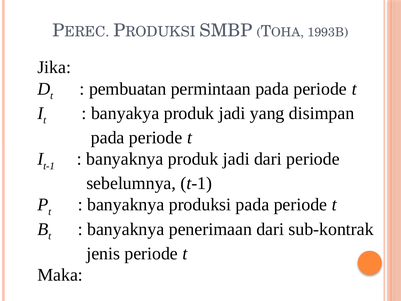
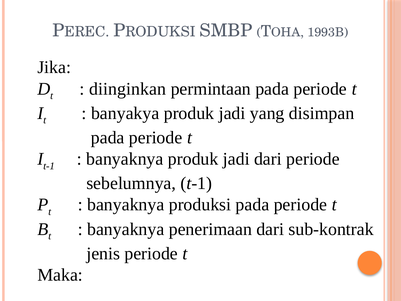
pembuatan: pembuatan -> diinginkan (128, 89)
